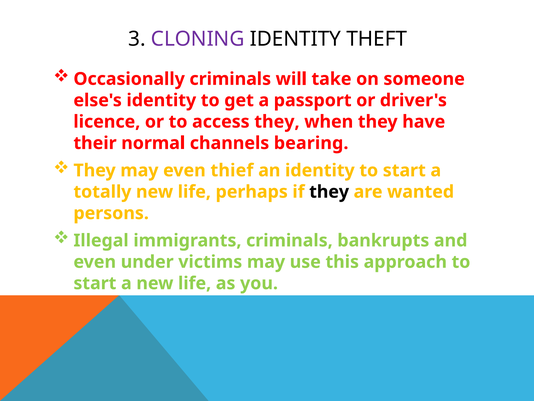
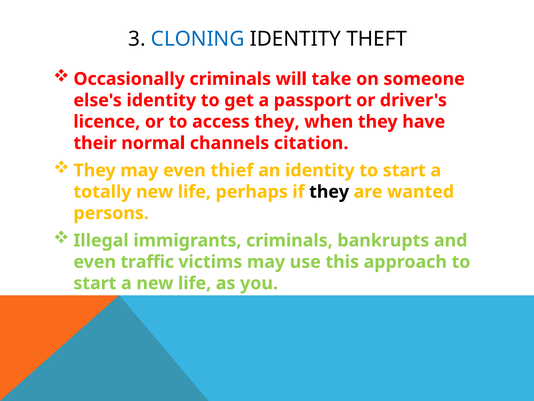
CLONING colour: purple -> blue (198, 39)
bearing: bearing -> citation (311, 143)
under: under -> traffic (147, 262)
